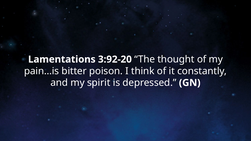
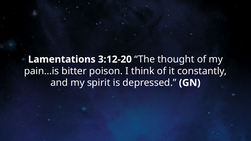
3:92-20: 3:92-20 -> 3:12-20 (115, 59)
